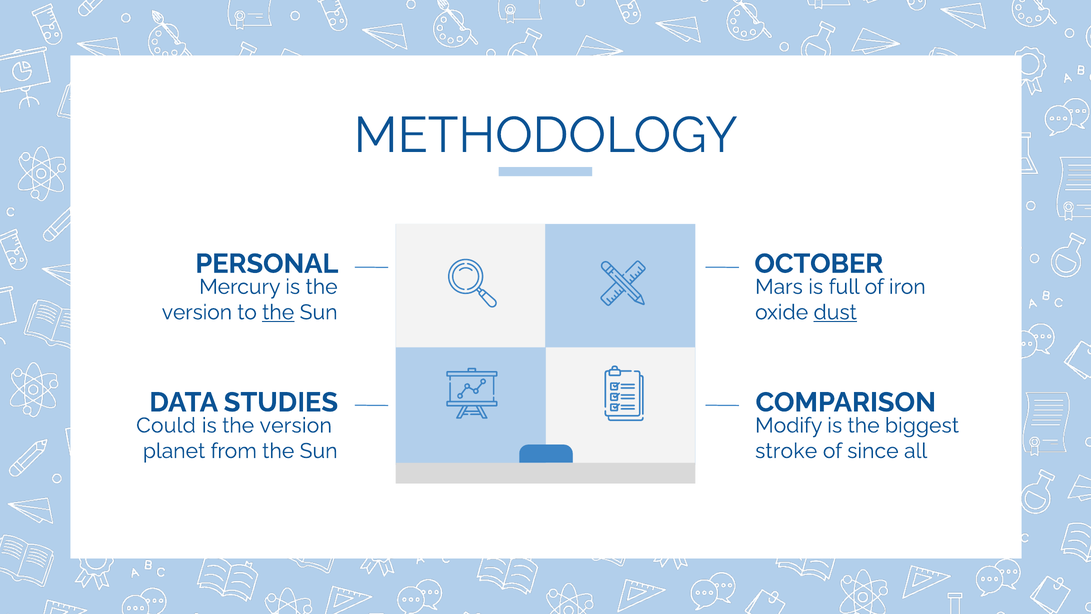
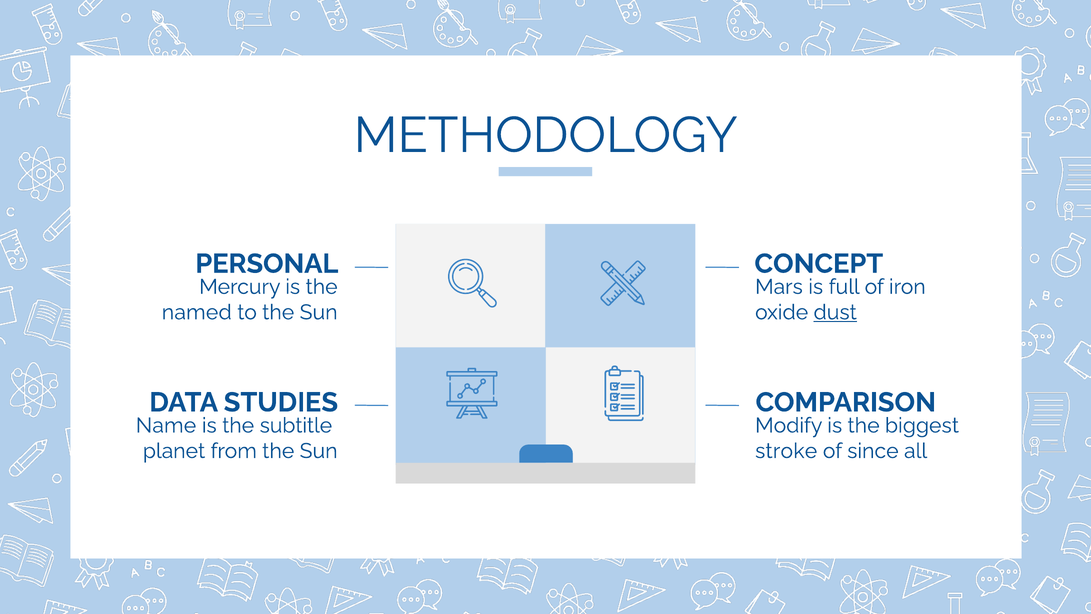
OCTOBER: OCTOBER -> CONCEPT (819, 264)
version: version -> named (197, 312)
the underline: present -> none (278, 312)
Could: Could -> Name (166, 425)
version: version -> subtitle (296, 425)
